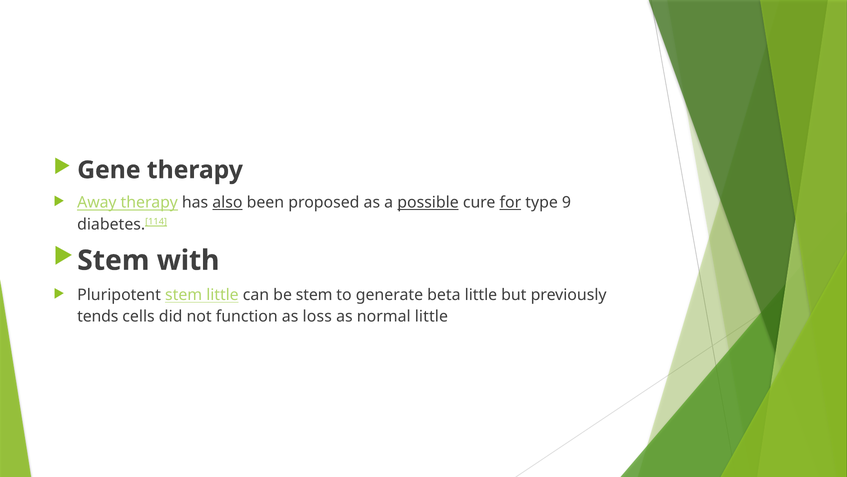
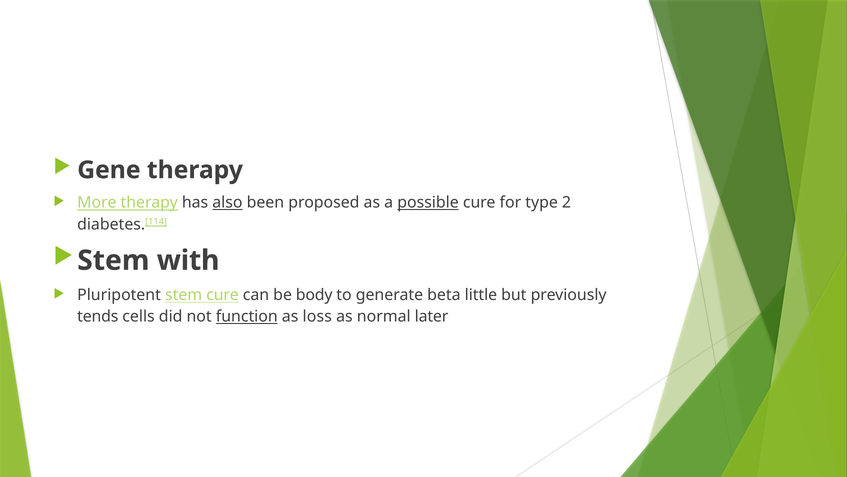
Away: Away -> More (97, 202)
for underline: present -> none (510, 202)
9: 9 -> 2 (567, 202)
stem little: little -> cure (223, 295)
be stem: stem -> body (314, 295)
function underline: none -> present (247, 316)
normal little: little -> later (432, 316)
